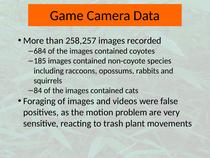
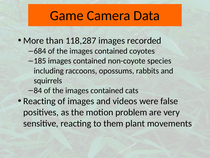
258,257: 258,257 -> 118,287 (81, 41)
Foraging: Foraging -> Reacting (39, 101)
trash: trash -> them (113, 123)
